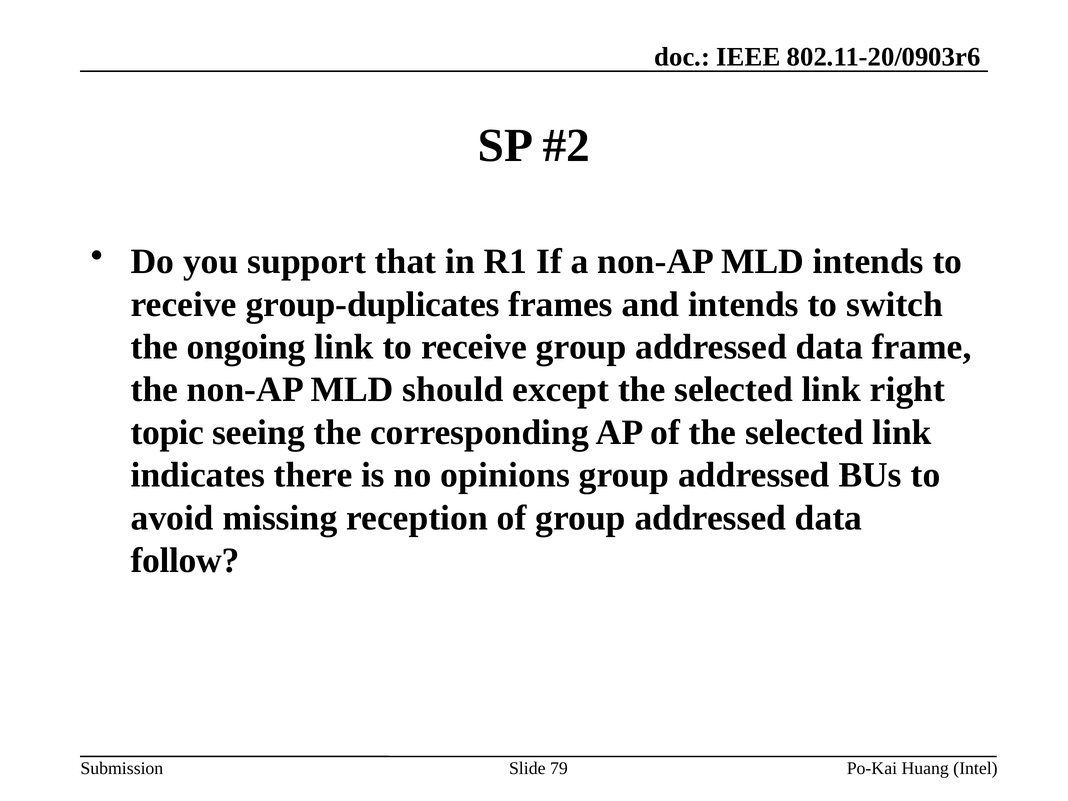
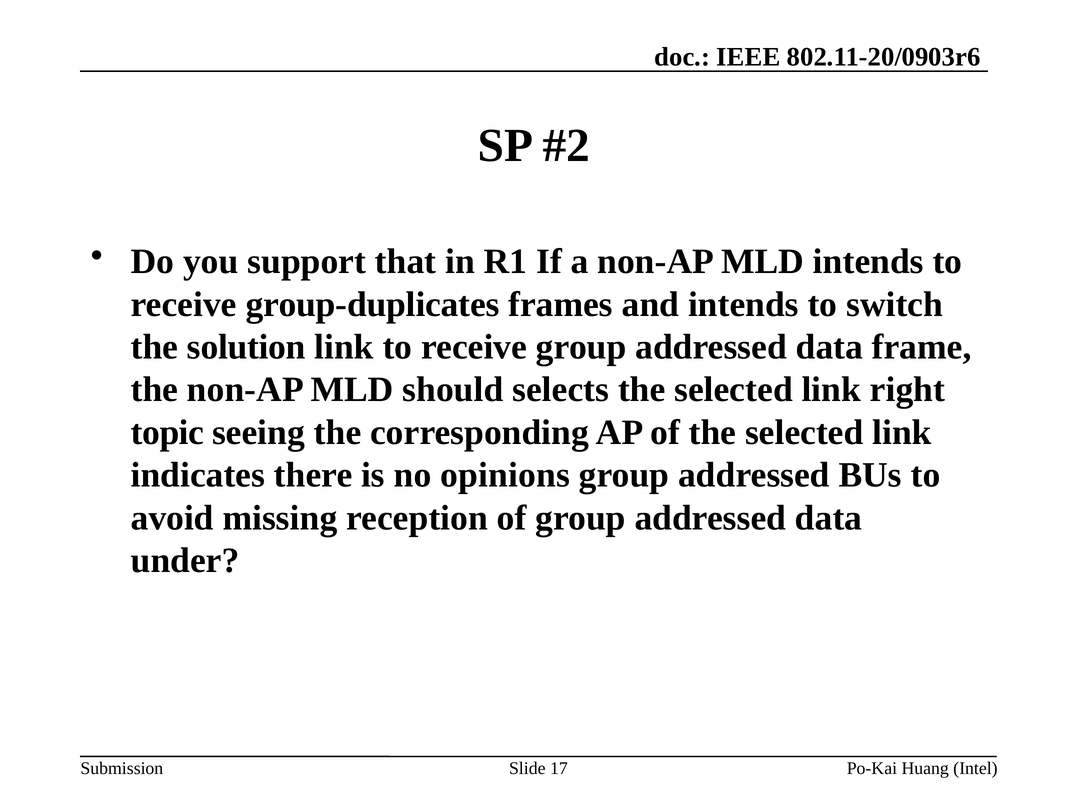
ongoing: ongoing -> solution (246, 347)
except: except -> selects (561, 390)
follow: follow -> under (185, 561)
79: 79 -> 17 (559, 768)
